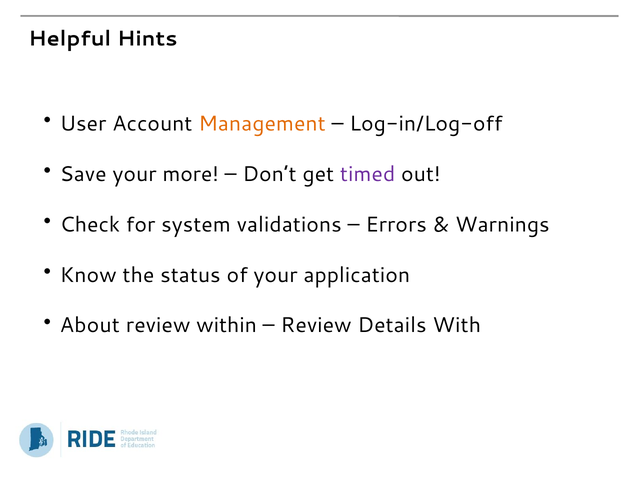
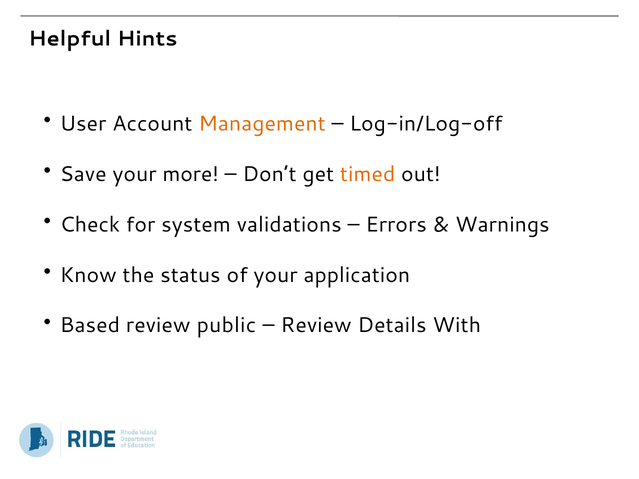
timed colour: purple -> orange (368, 174)
About: About -> Based (90, 326)
within: within -> public (226, 326)
